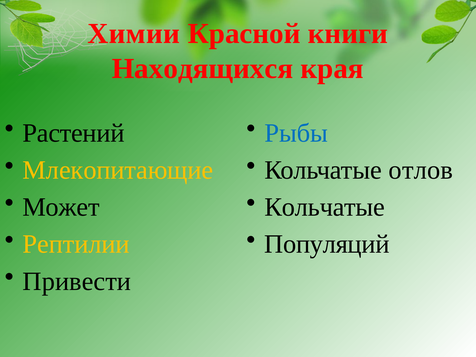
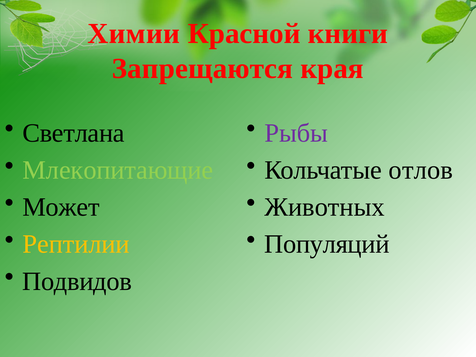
Находящихся: Находящихся -> Запрещаются (202, 69)
Растений: Растений -> Светлана (74, 133)
Рыбы colour: blue -> purple (296, 133)
Млекопитающие colour: yellow -> light green (118, 170)
Кольчатые: Кольчатые -> Животных (325, 207)
Привести: Привести -> Подвидов (77, 281)
